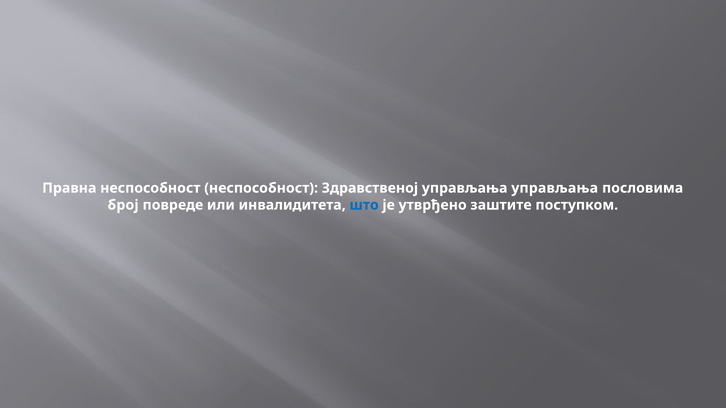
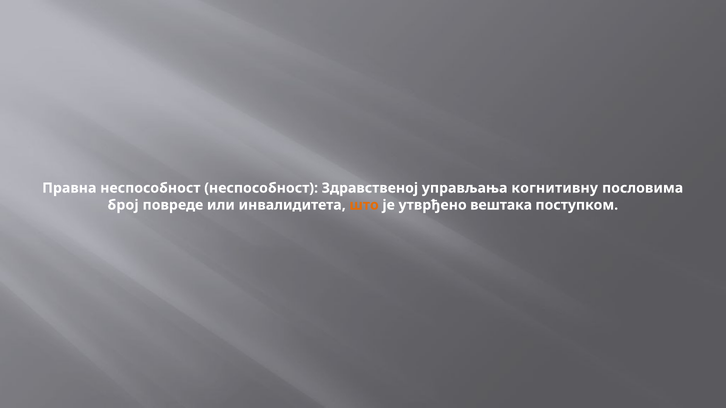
управљања управљања: управљања -> когнитивну (555, 188)
што colour: blue -> orange (364, 205)
заштите: заштите -> вештака (501, 205)
